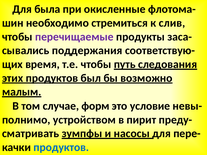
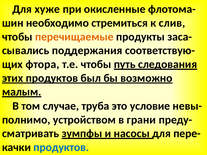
была: была -> хуже (47, 9)
перечищаемые colour: purple -> orange (74, 37)
время: время -> фтора (42, 64)
форм: форм -> труба (95, 106)
пирит: пирит -> грани (141, 120)
